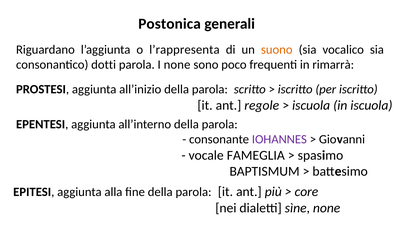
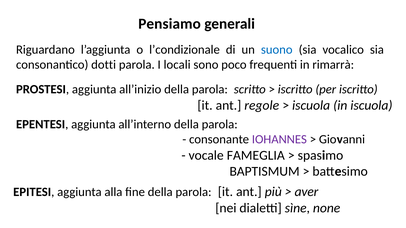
Postonica: Postonica -> Pensiamo (170, 24)
l’rappresenta: l’rappresenta -> l’condizionale (185, 50)
suono colour: orange -> blue (277, 50)
I none: none -> locali (177, 65)
core: core -> aver (306, 192)
